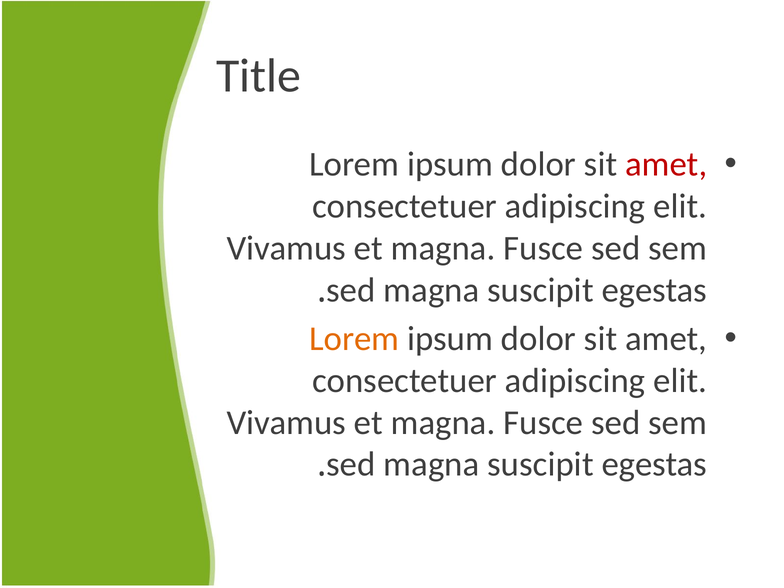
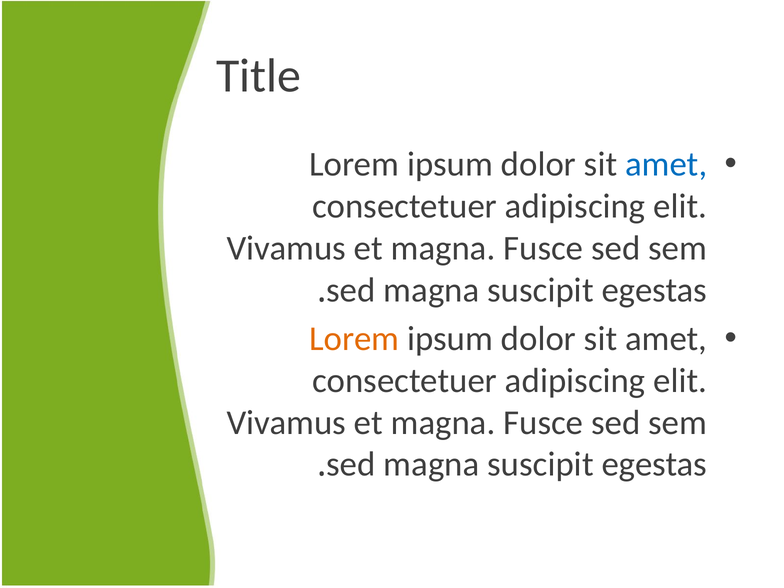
amet colour: red -> blue (666, 164)
